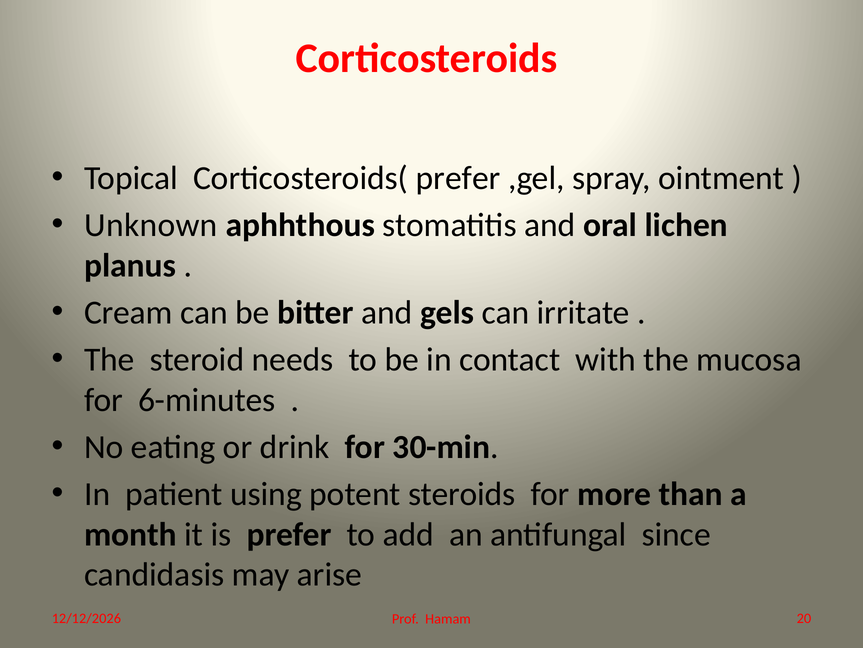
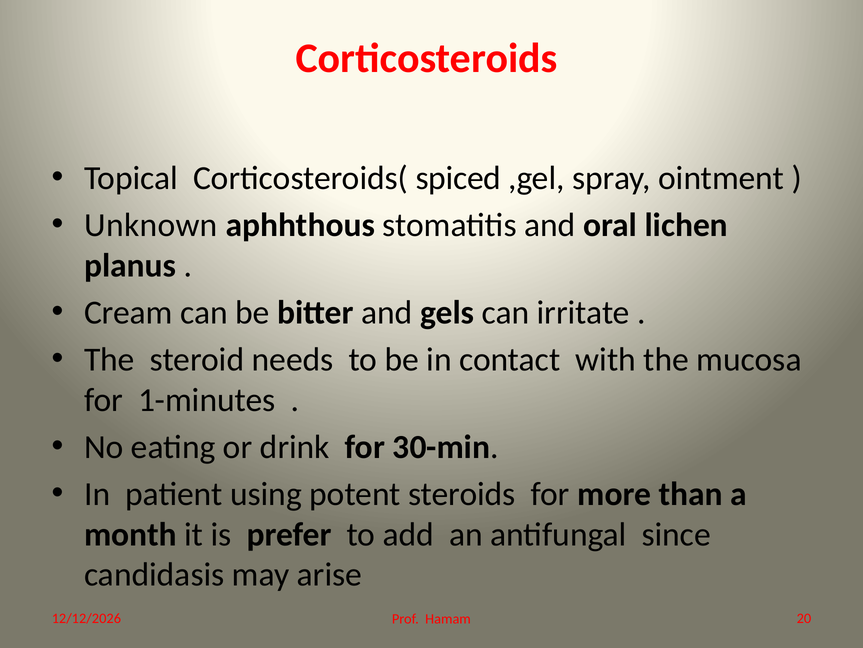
Corticosteroids( prefer: prefer -> spiced (458, 178)
6-minutes: 6-minutes -> 1-minutes (207, 399)
